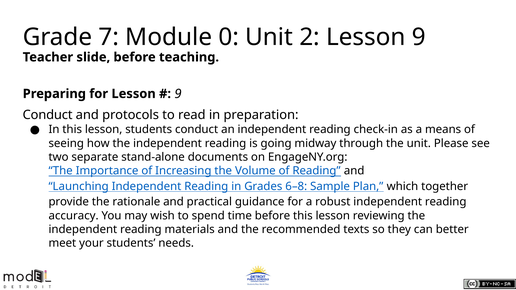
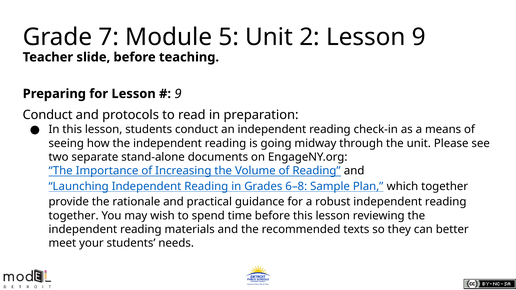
0: 0 -> 5 (229, 37)
accuracy: accuracy -> together (74, 216)
